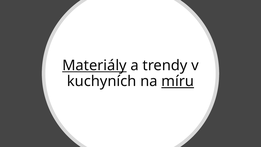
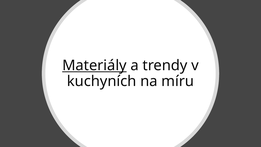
míru underline: present -> none (178, 81)
